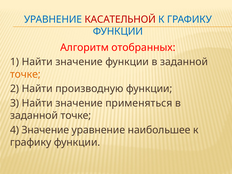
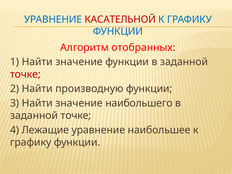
точке colour: orange -> red (25, 74)
применяться: применяться -> наибольшего (139, 103)
4 Значение: Значение -> Лежащие (45, 130)
